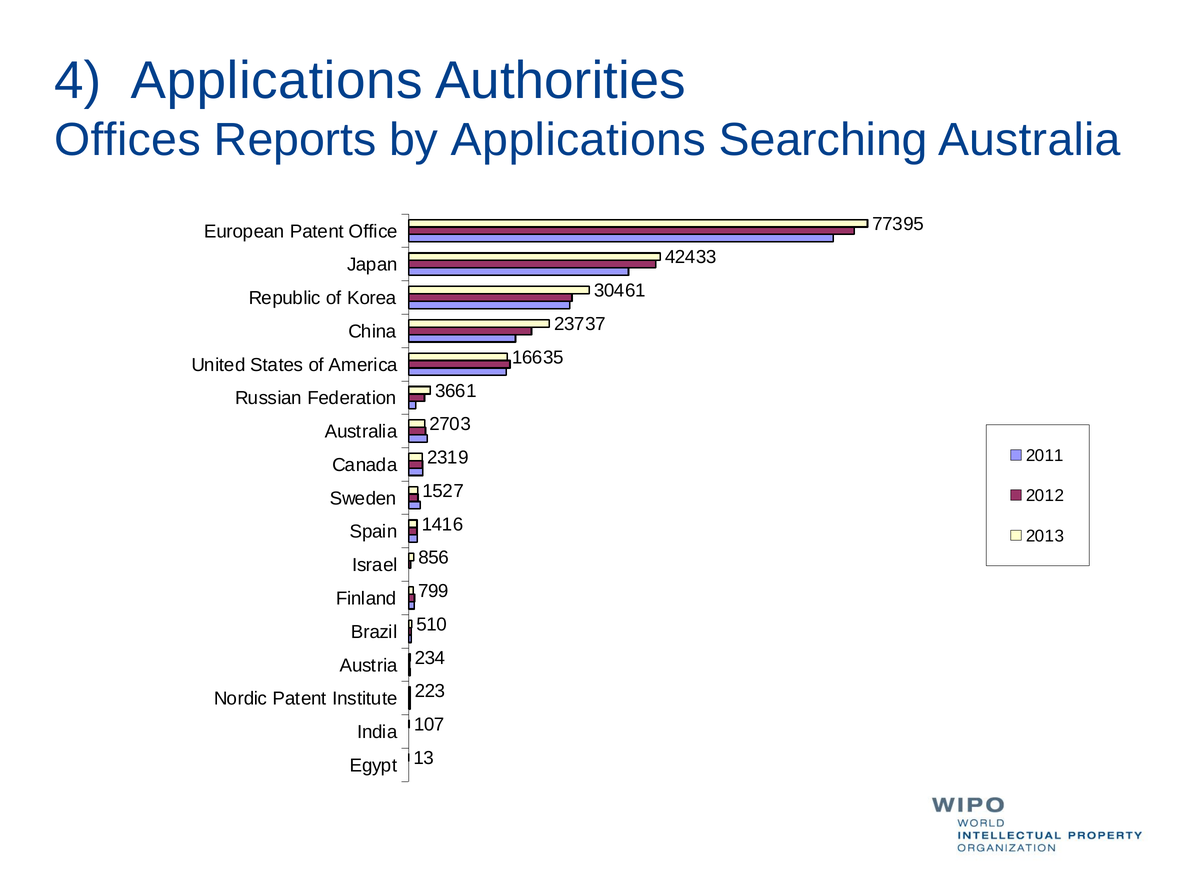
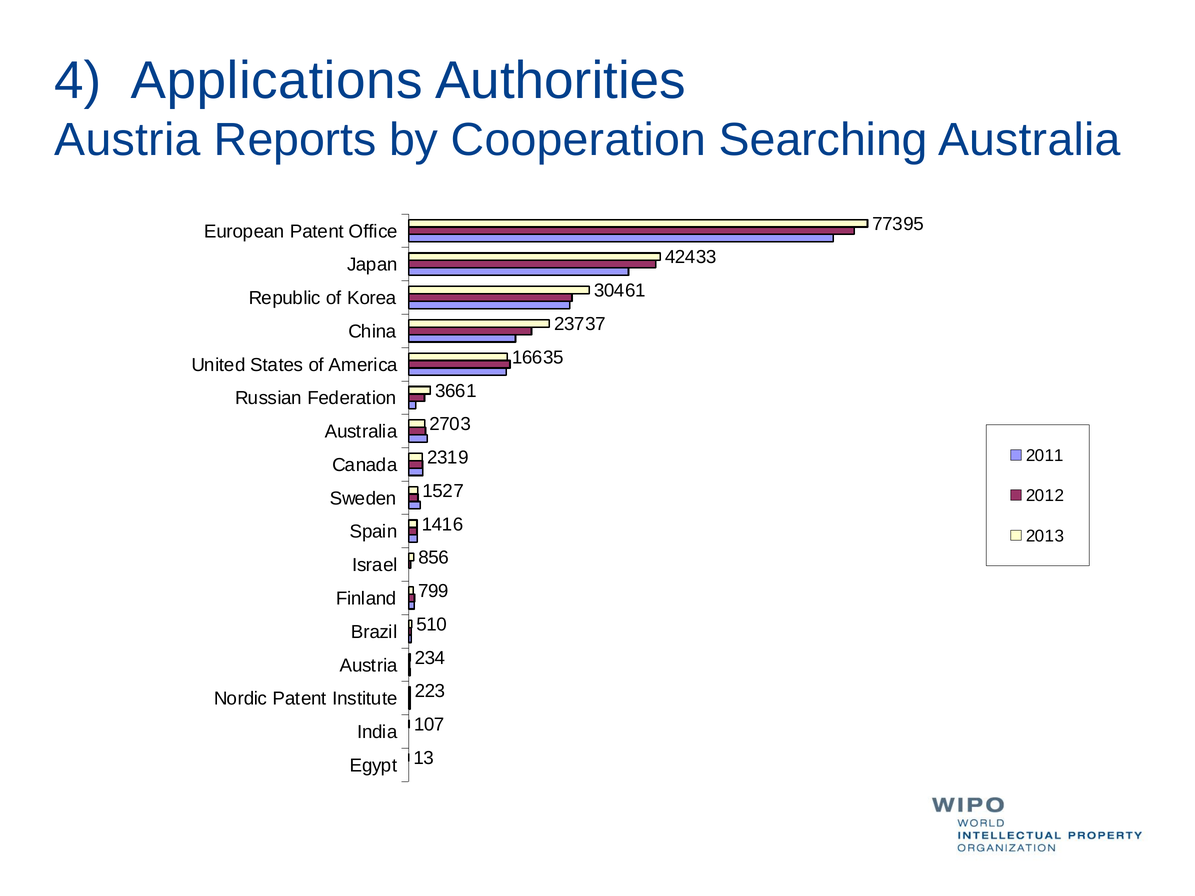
Offices: Offices -> Austria (128, 140)
by Applications: Applications -> Cooperation (578, 140)
